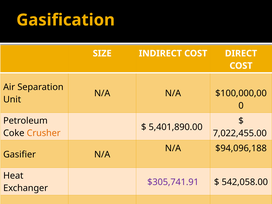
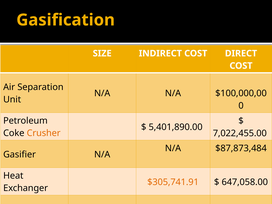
$94,096,188: $94,096,188 -> $87,873,484 (241, 148)
$305,741.91 colour: purple -> orange (173, 182)
542,058.00: 542,058.00 -> 647,058.00 (245, 182)
